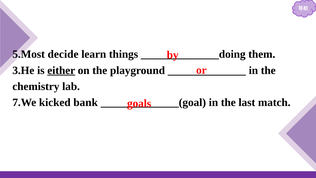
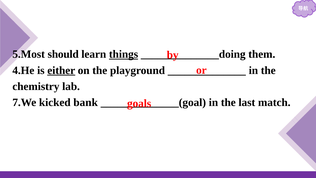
decide: decide -> should (63, 54)
things underline: none -> present (124, 54)
3.He: 3.He -> 4.He (23, 70)
